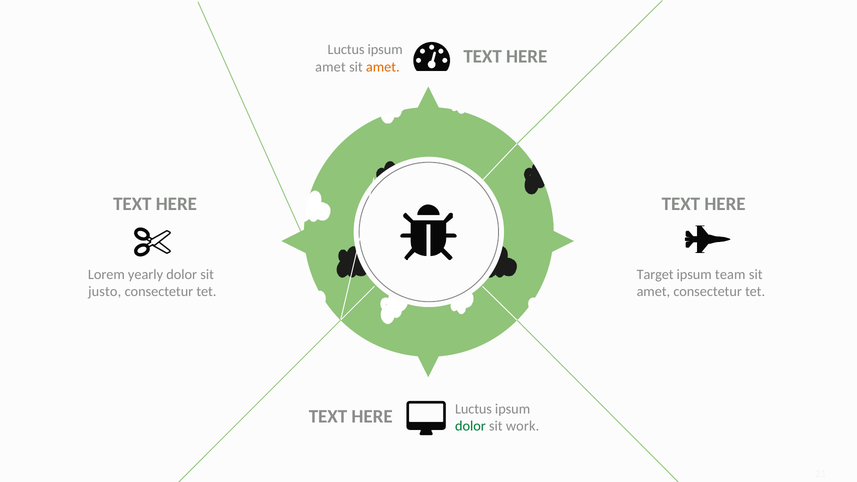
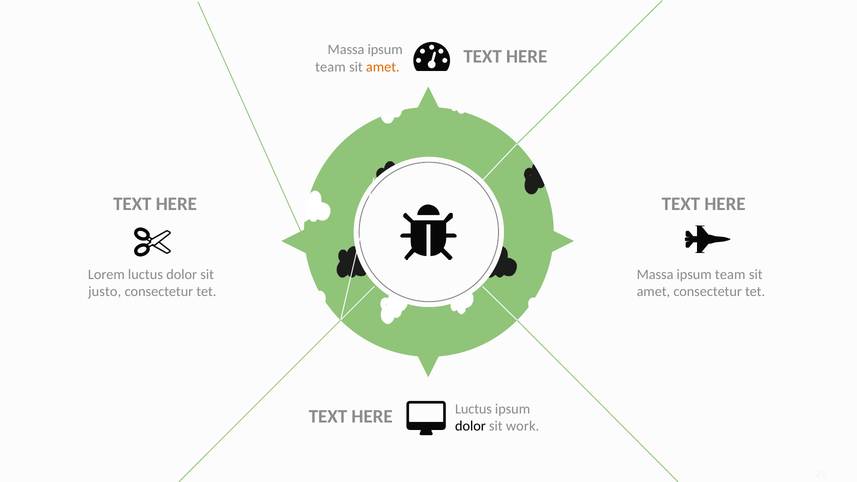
Luctus: Luctus -> Massa (346, 50)
amet: amet -> team (330, 67)
Lorem yearly: yearly -> luctus (145, 275)
Target: Target -> Massa (655, 275)
dolor colour: green -> black (470, 426)
